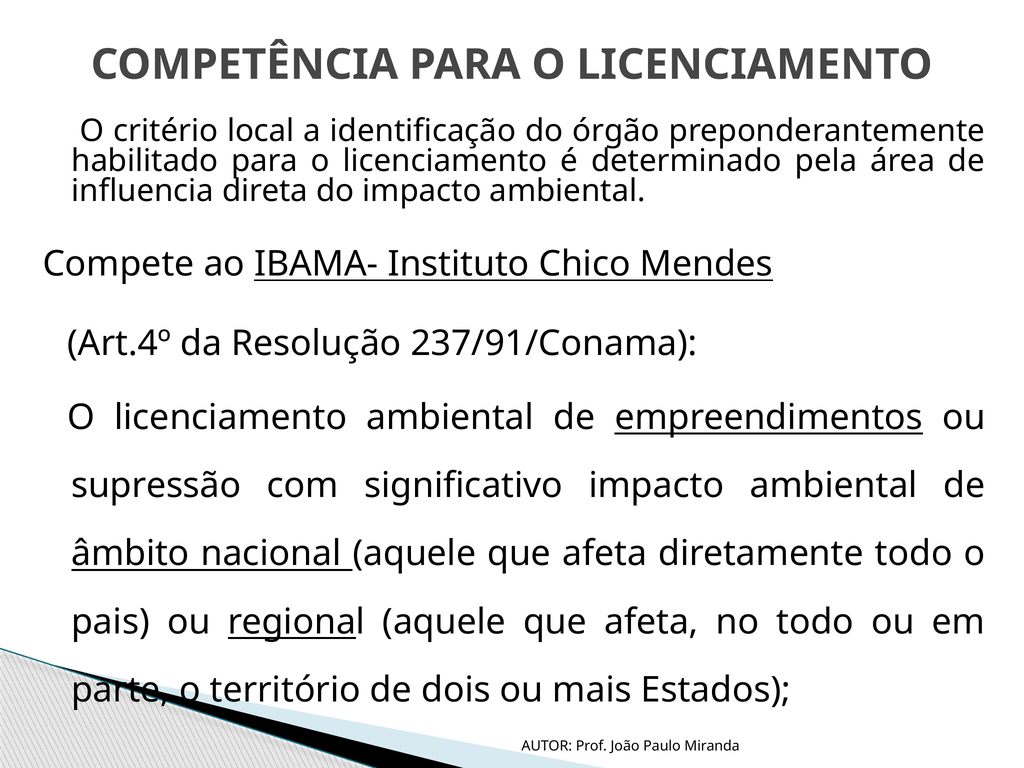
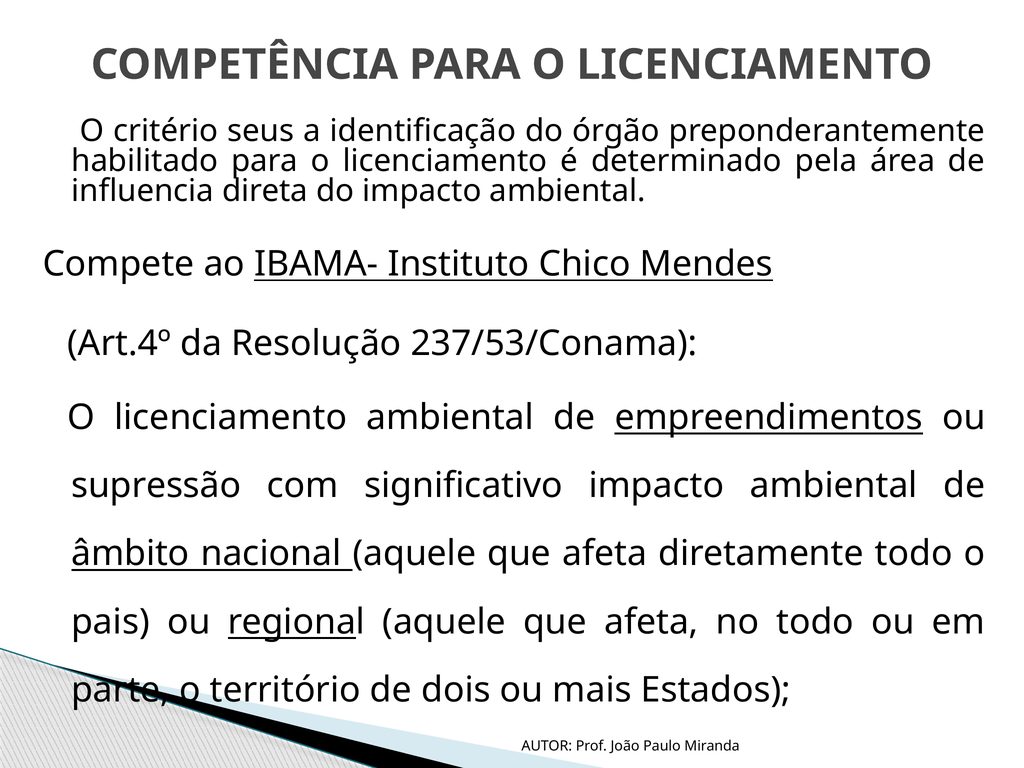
local: local -> seus (261, 131)
237/91/Conama: 237/91/Conama -> 237/53/Conama (554, 344)
